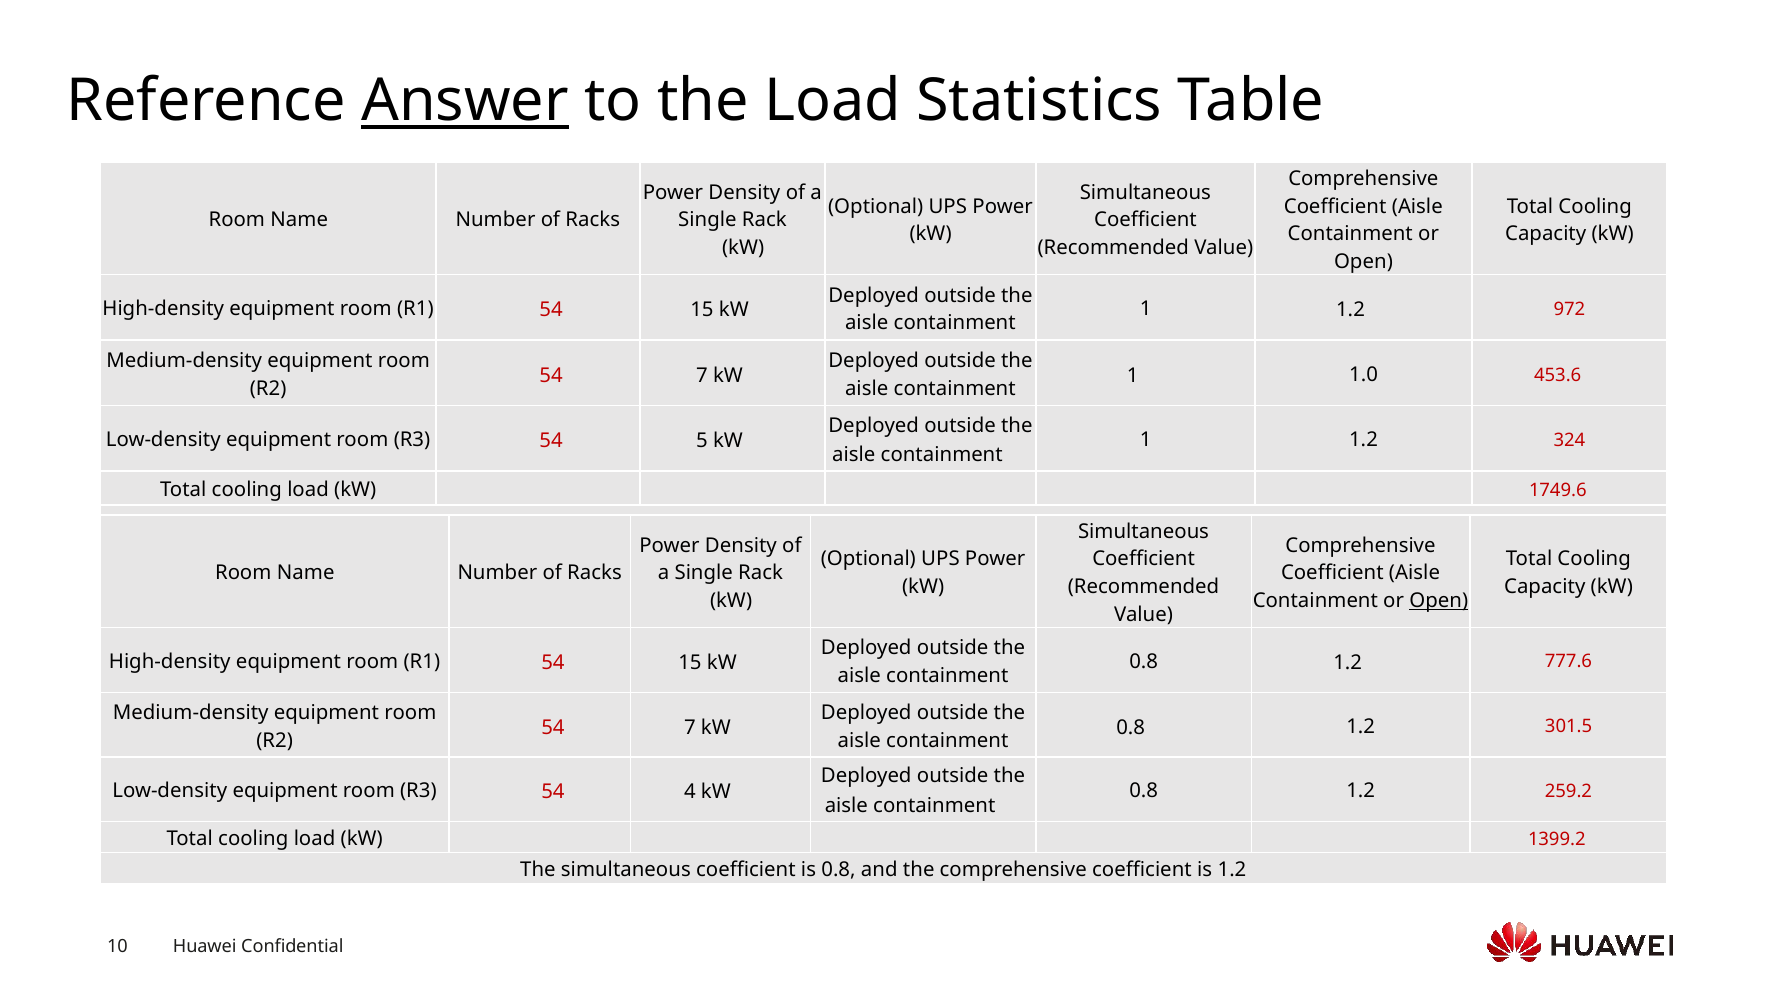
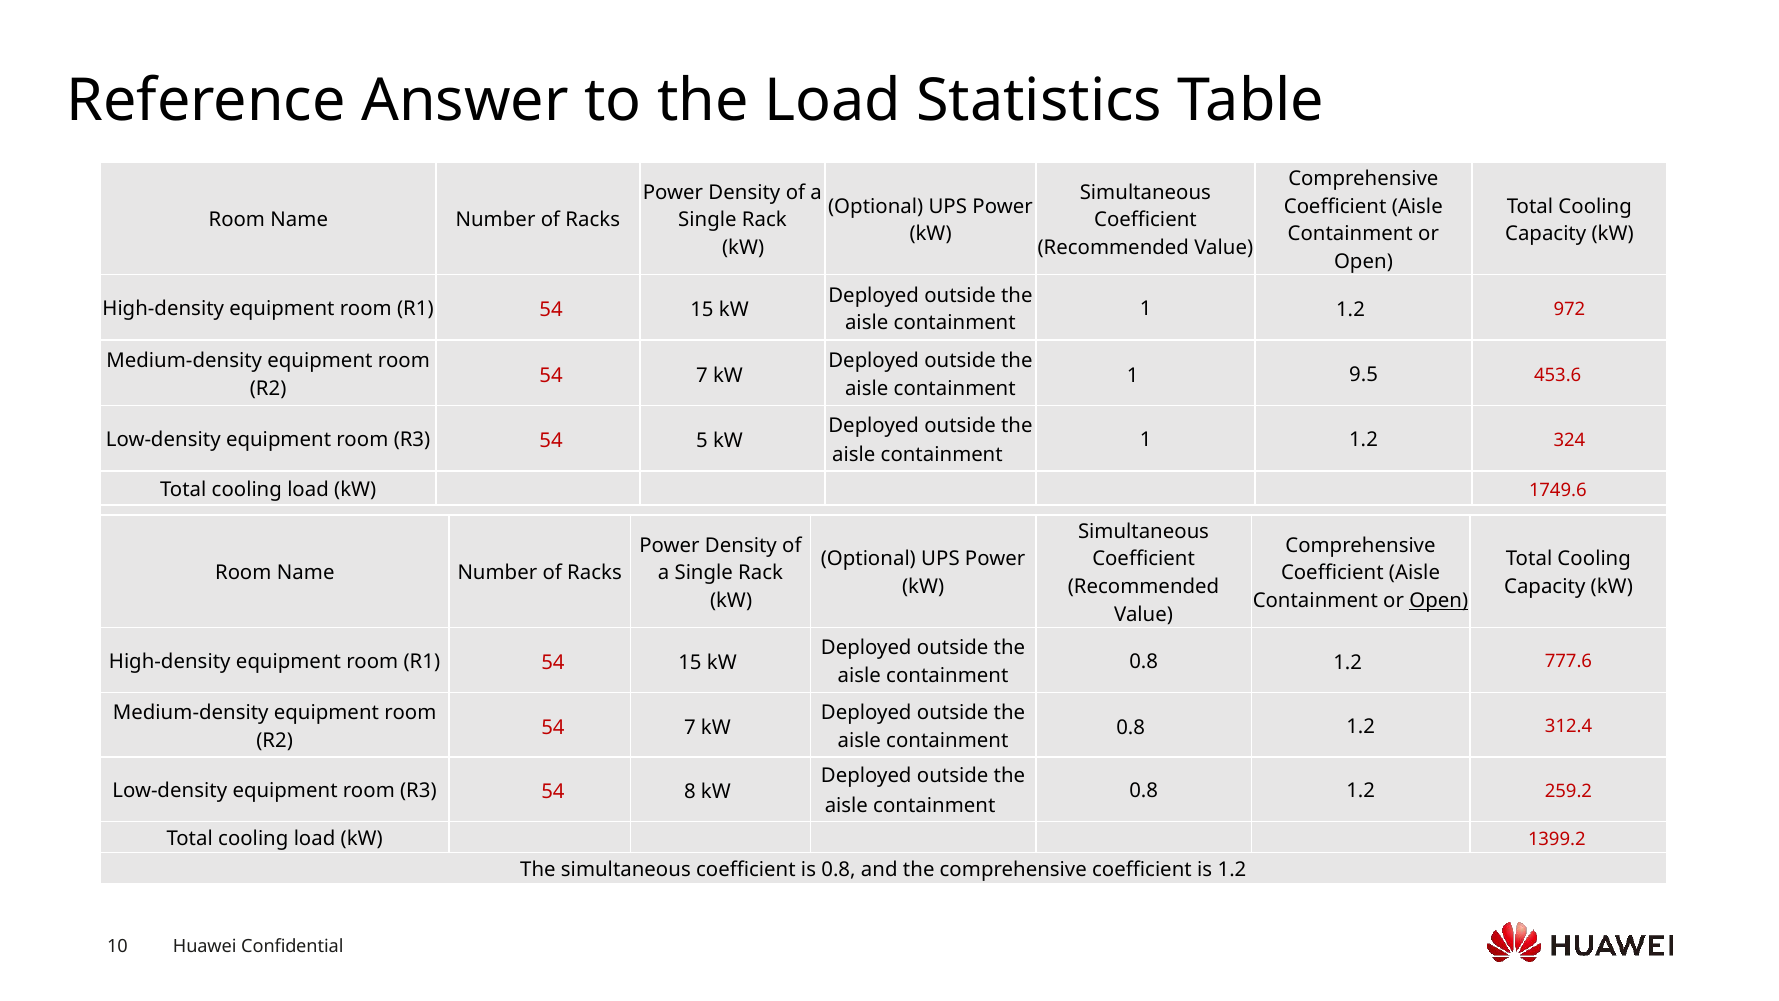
Answer underline: present -> none (465, 101)
1.0: 1.0 -> 9.5 (1364, 375)
301.5: 301.5 -> 312.4 (1569, 726)
4: 4 -> 8 (690, 792)
